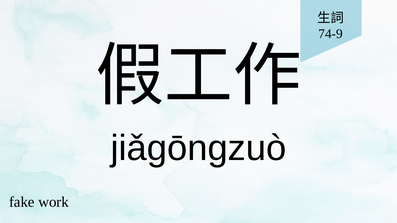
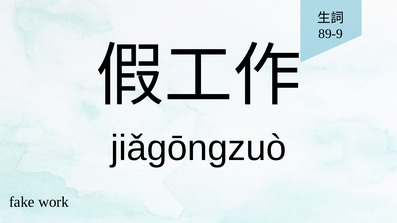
74-9: 74-9 -> 89-9 (331, 34)
